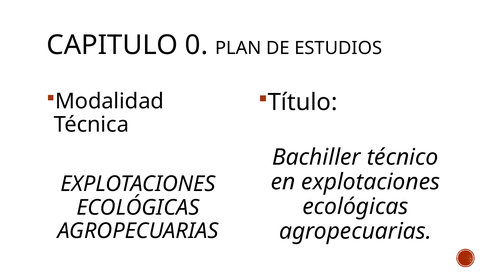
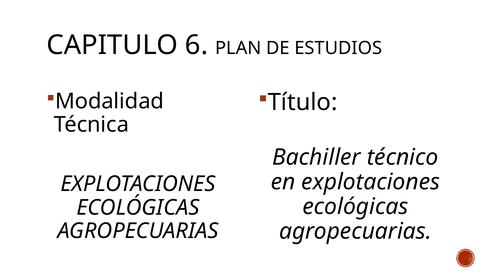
0: 0 -> 6 (197, 45)
